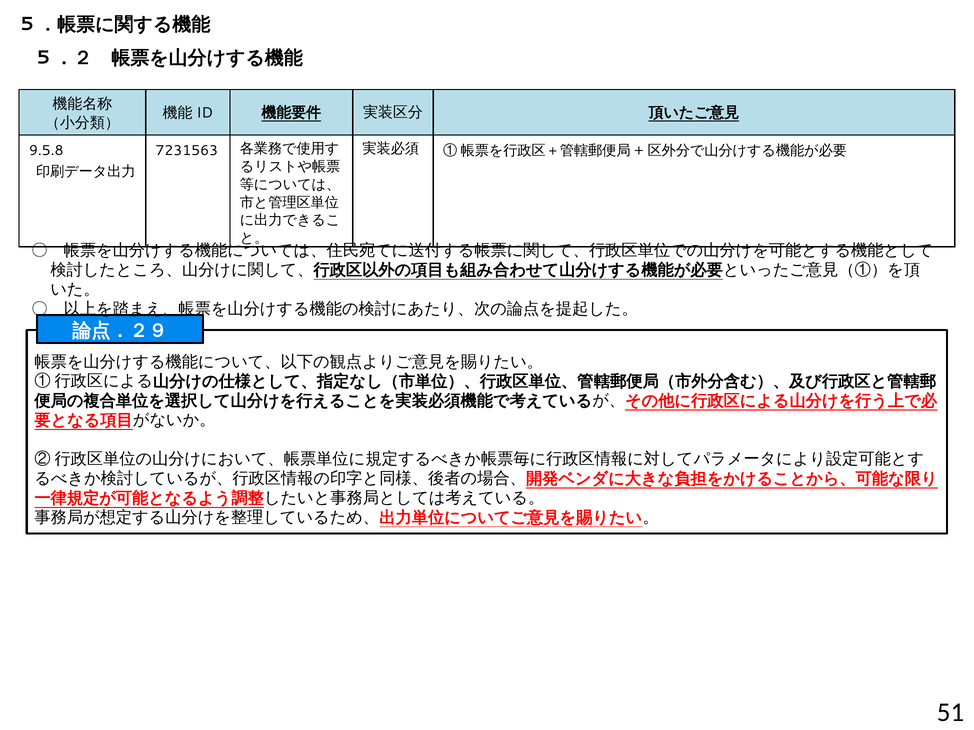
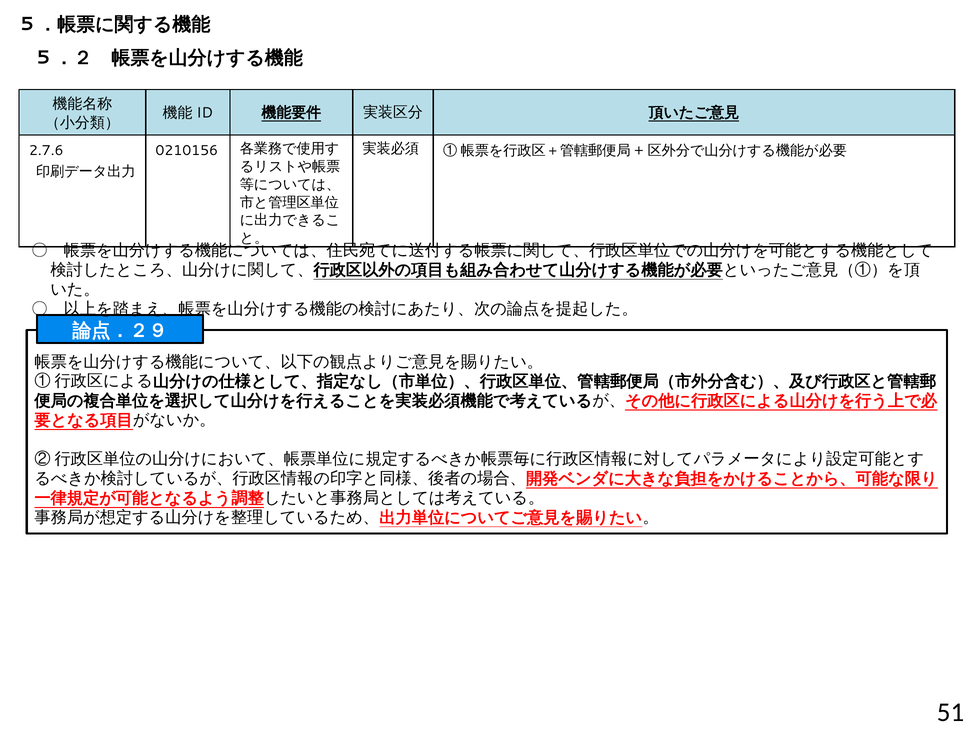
9.5.8: 9.5.8 -> 2.7.6 (46, 151)
7231563: 7231563 -> 0210156 (187, 151)
